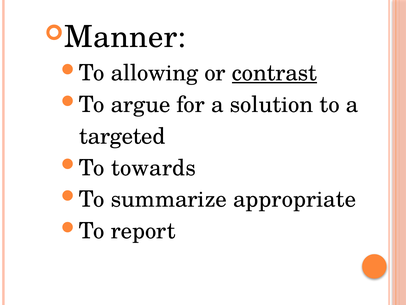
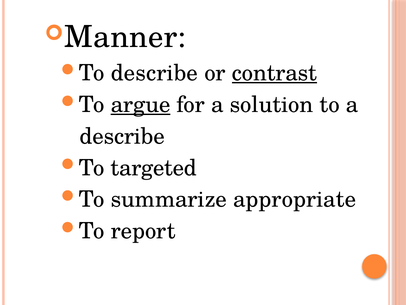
To allowing: allowing -> describe (154, 73)
argue underline: none -> present (141, 104)
targeted: targeted -> describe (122, 136)
towards: towards -> targeted (154, 168)
